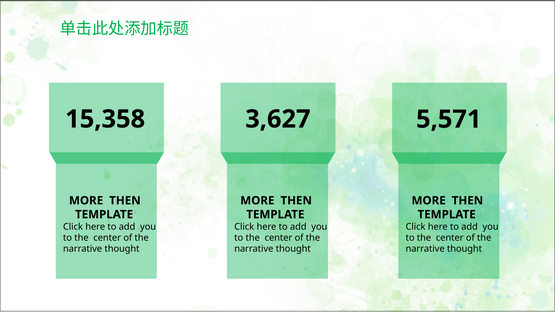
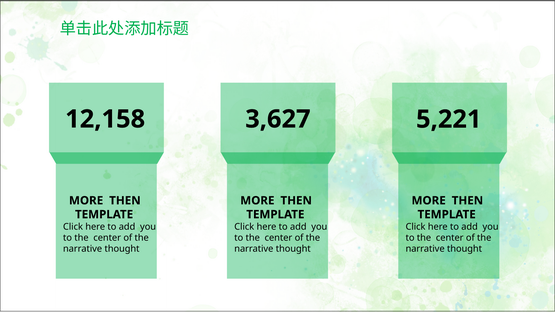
15,358: 15,358 -> 12,158 (105, 119)
5,571: 5,571 -> 5,221 (449, 119)
